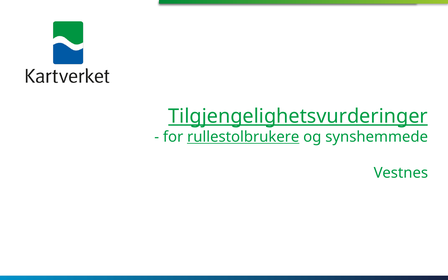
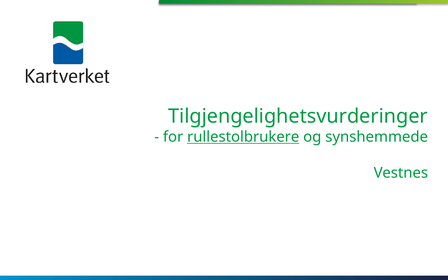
Tilgjengelighetsvurderinger underline: present -> none (298, 116)
